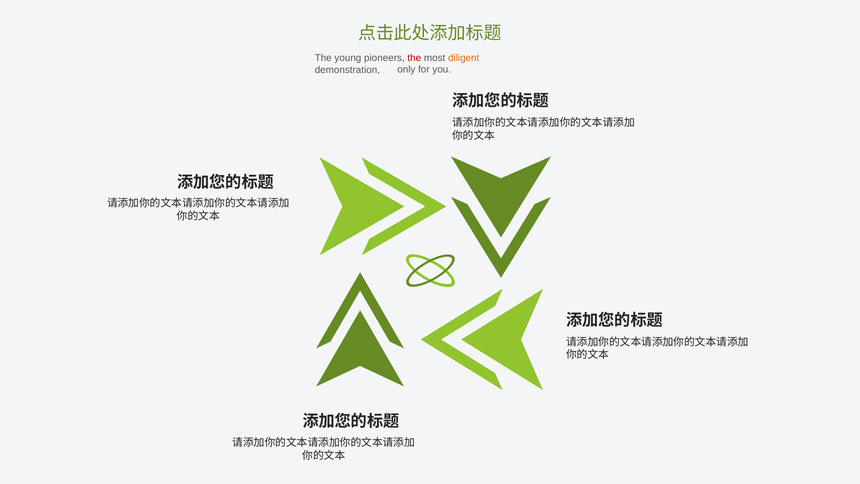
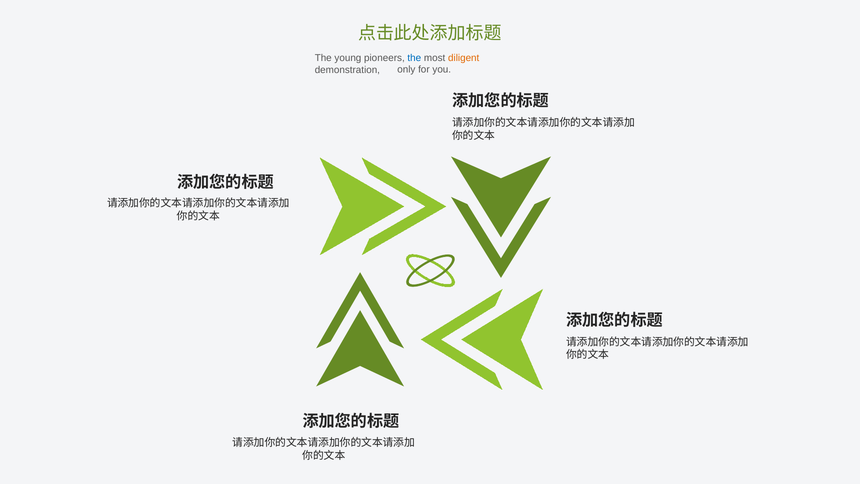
the colour: red -> blue (414, 58)
